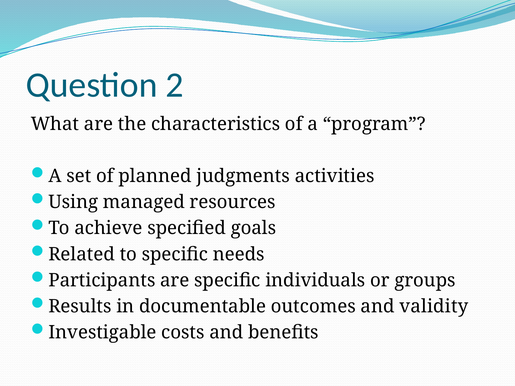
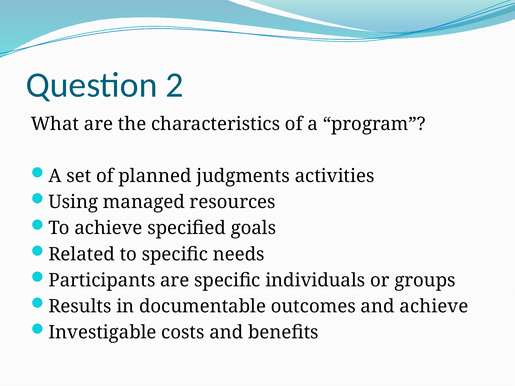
and validity: validity -> achieve (434, 307)
